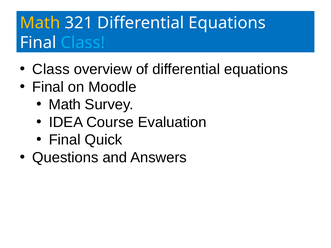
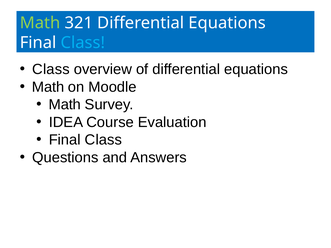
Math colour: yellow -> light green (40, 23)
Final: Final -> Math (48, 87)
Quick: Quick -> Class (103, 140)
